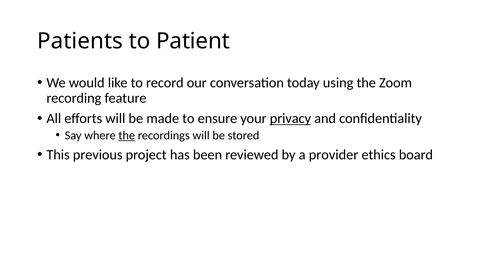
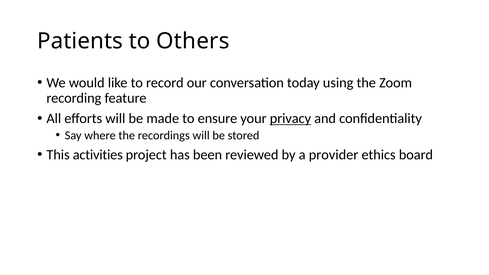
Patient: Patient -> Others (193, 41)
the underline: present -> none (127, 135)
previous: previous -> activities (98, 155)
